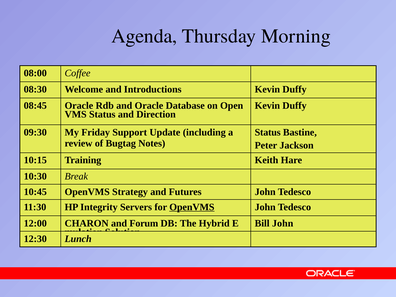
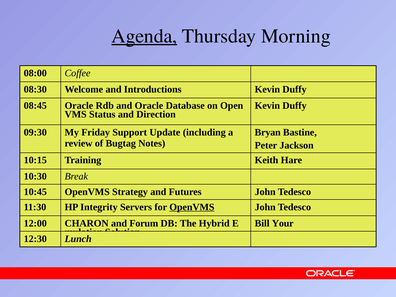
Agenda underline: none -> present (144, 36)
Status: Status -> Bryan (268, 132)
Bill John: John -> Your (283, 223)
